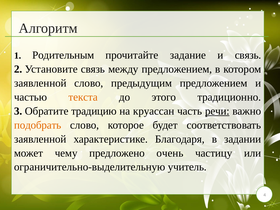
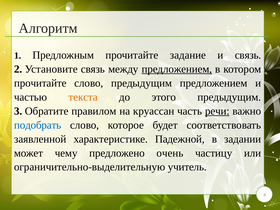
Родительным: Родительным -> Предложным (63, 55)
предложением underline: none -> present (177, 69)
заявленной: заявленной -> прочитайте (40, 83)
этого традиционно: традиционно -> предыдущим (229, 97)
традицию: традицию -> правилом (94, 111)
подобрать colour: orange -> blue (38, 125)
Благодаря: Благодаря -> Падежной (180, 139)
